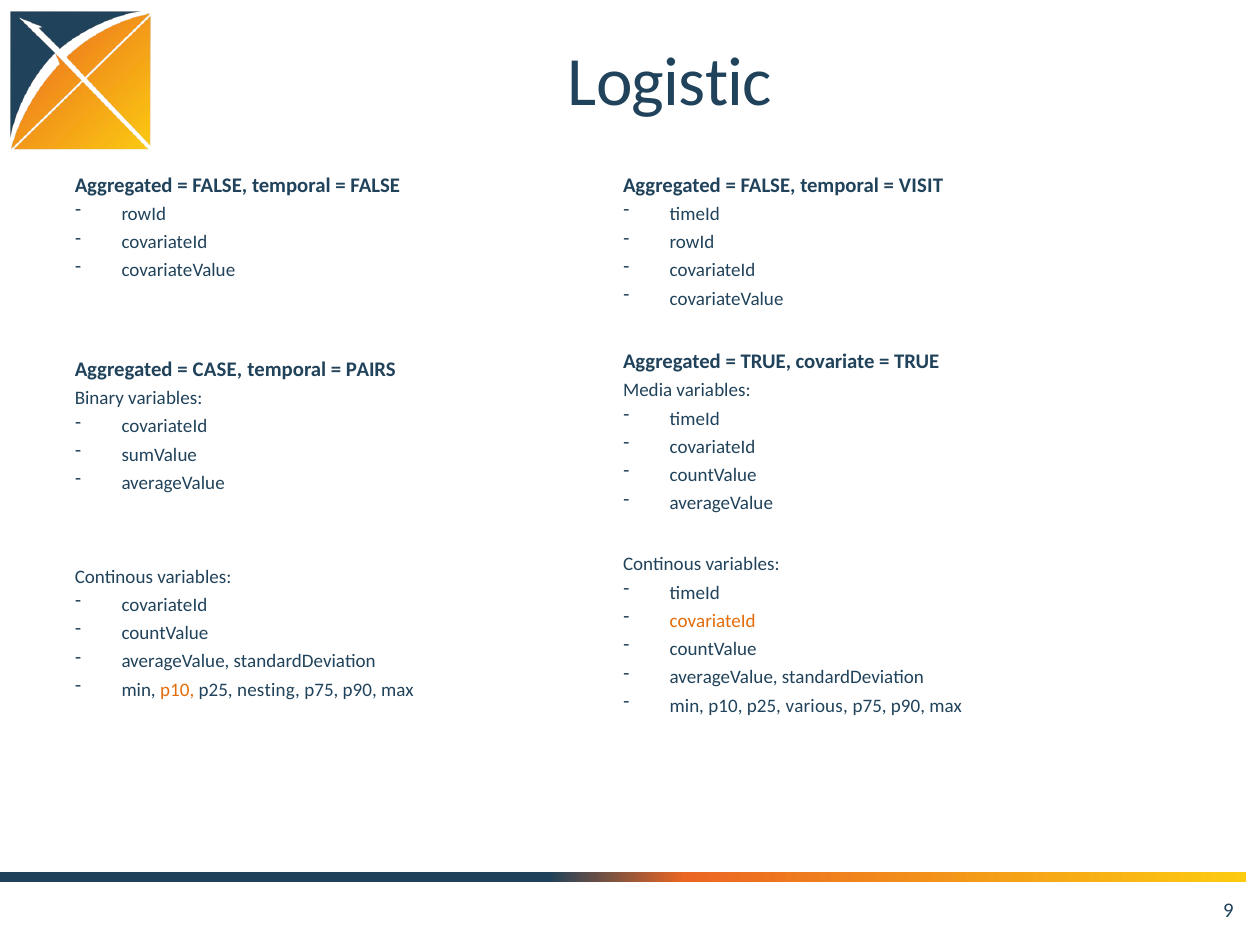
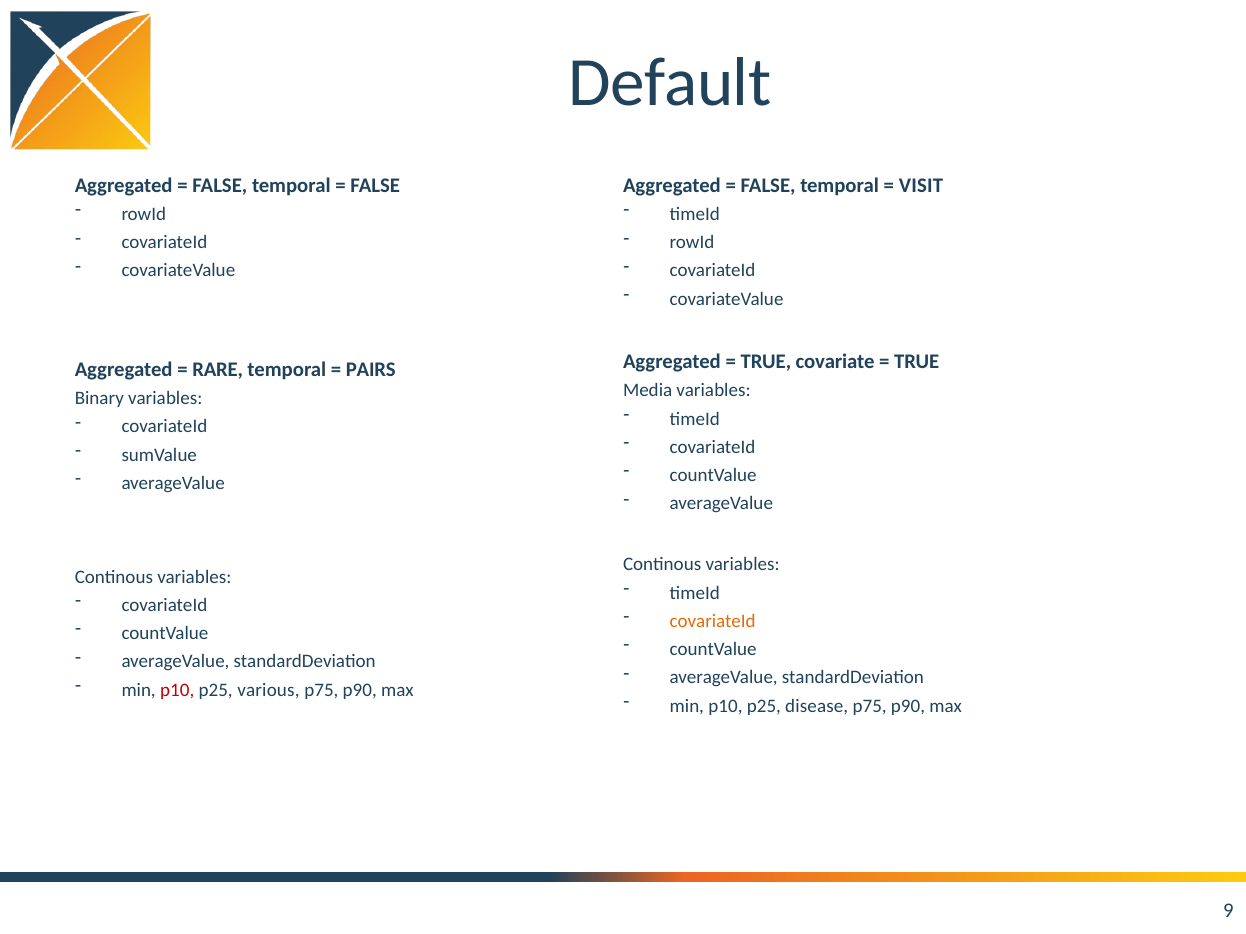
Logistic: Logistic -> Default (670, 83)
CASE: CASE -> RARE (218, 370)
p10 colour: orange -> red (177, 690)
nesting: nesting -> various (268, 690)
various: various -> disease (817, 706)
